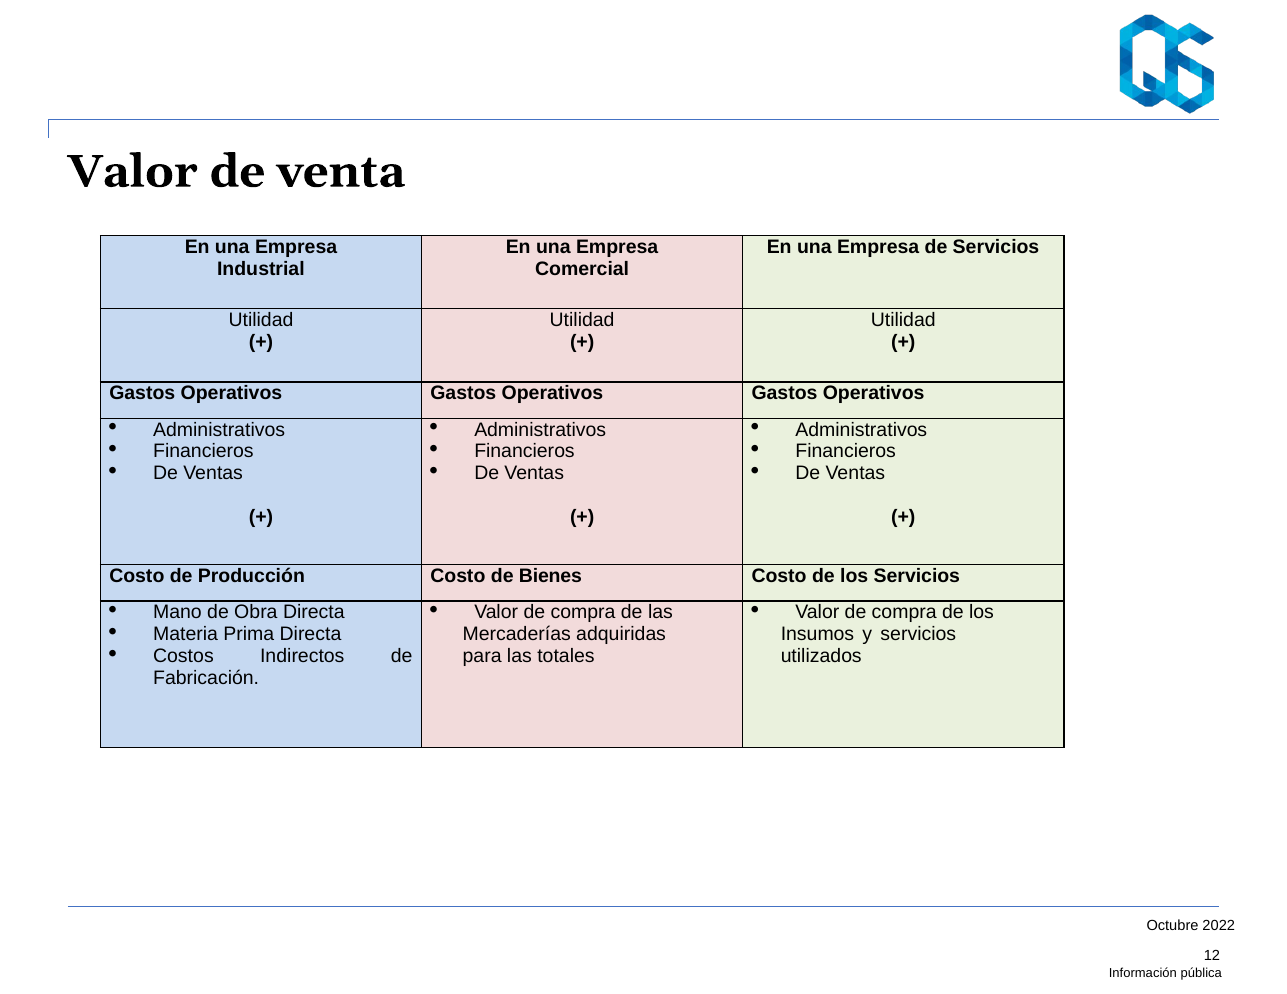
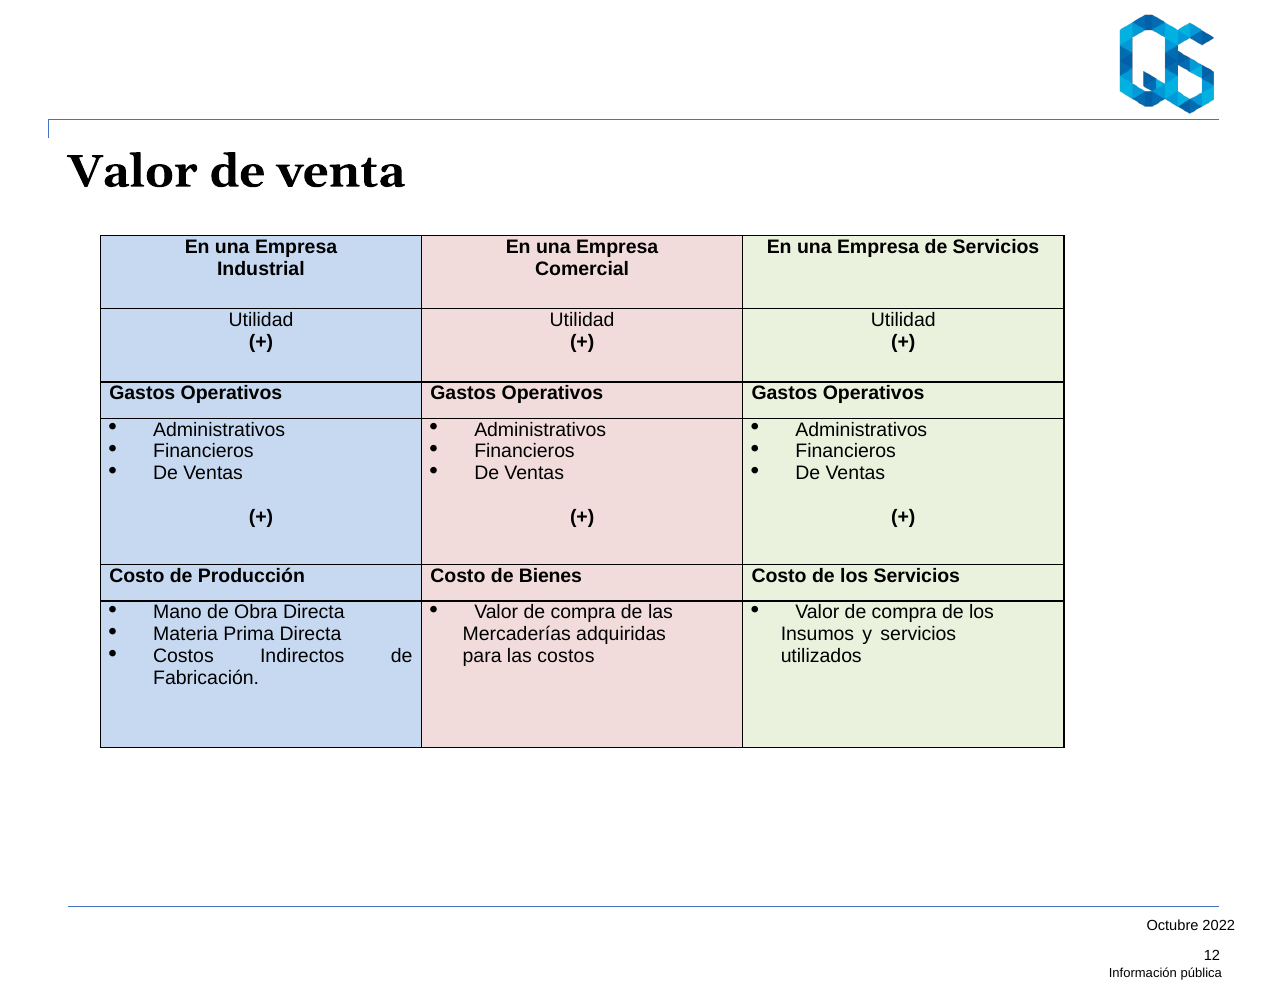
las totales: totales -> costos (566, 656)
